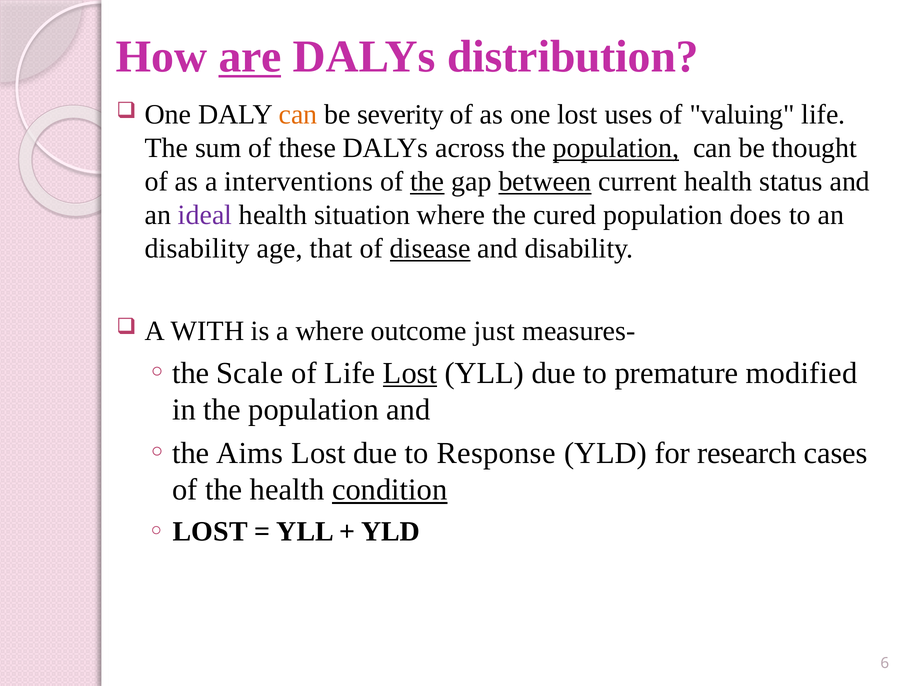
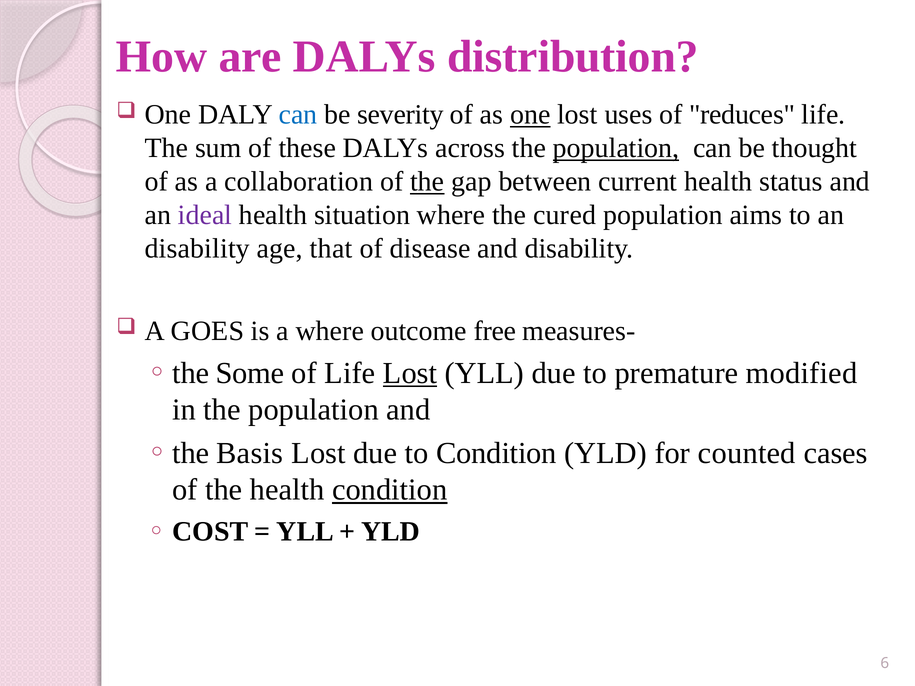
are underline: present -> none (250, 57)
can colour: orange -> blue (298, 115)
one underline: none -> present (530, 115)
valuing: valuing -> reduces (742, 115)
interventions: interventions -> collaboration (299, 182)
between underline: present -> none (545, 182)
does: does -> aims (756, 215)
disease underline: present -> none (430, 249)
WITH: WITH -> GOES (207, 331)
just: just -> free (495, 331)
Scale: Scale -> Some (250, 373)
Aims: Aims -> Basis (250, 453)
to Response: Response -> Condition (496, 453)
research: research -> counted (747, 453)
LOST: LOST -> COST (210, 532)
